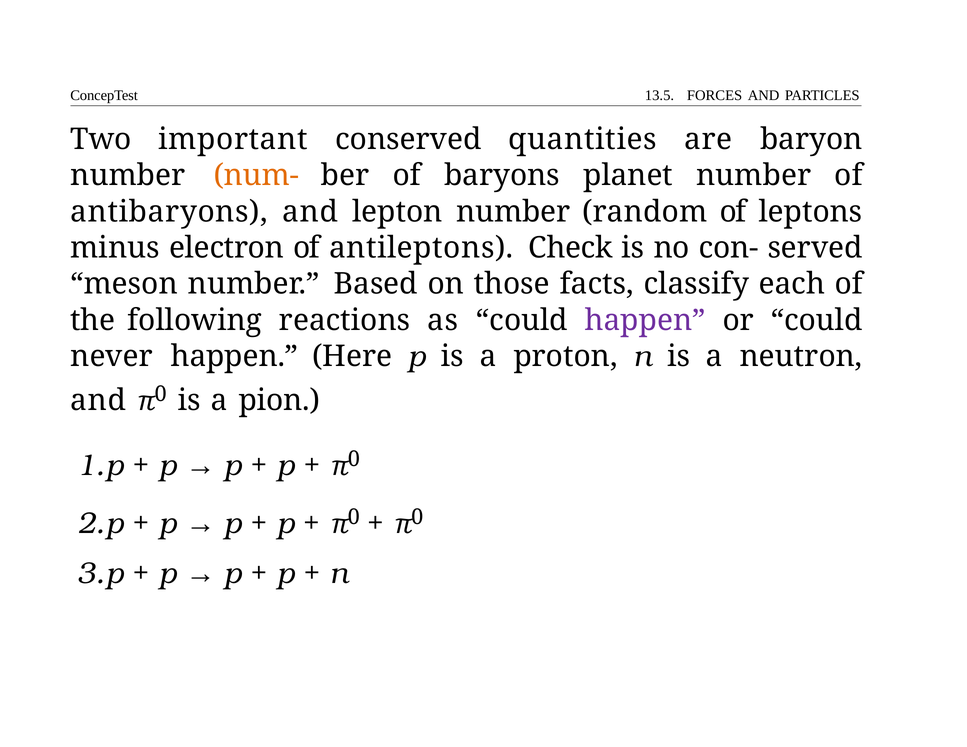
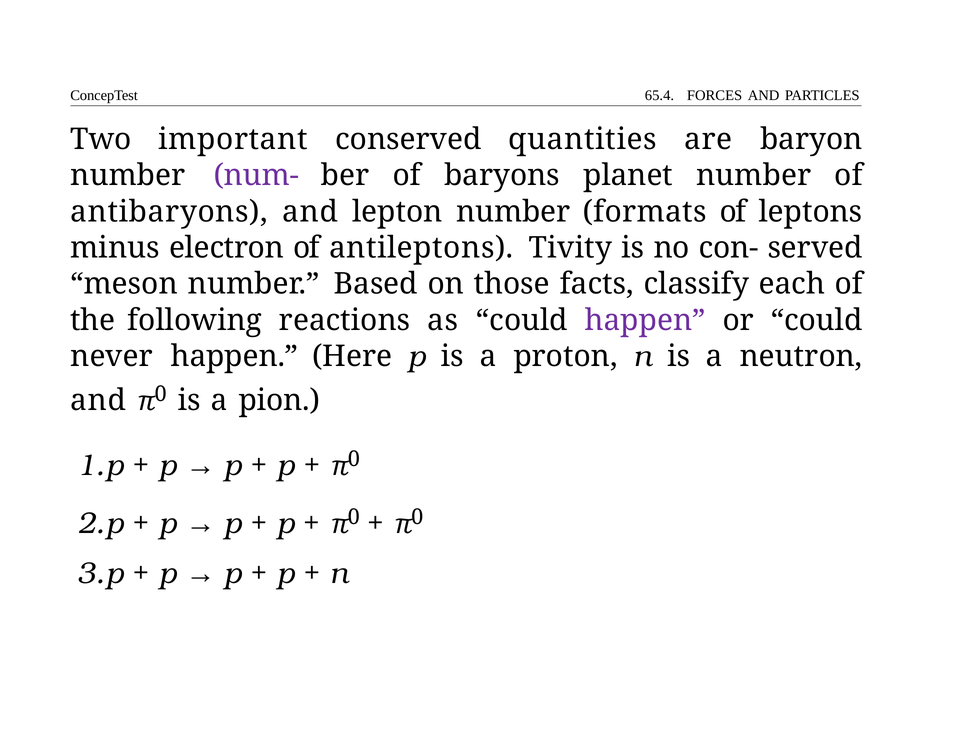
13.5: 13.5 -> 65.4 (659, 95)
num- colour: orange -> purple (256, 175)
random: random -> formats (645, 212)
Check: Check -> Tivity (570, 248)
